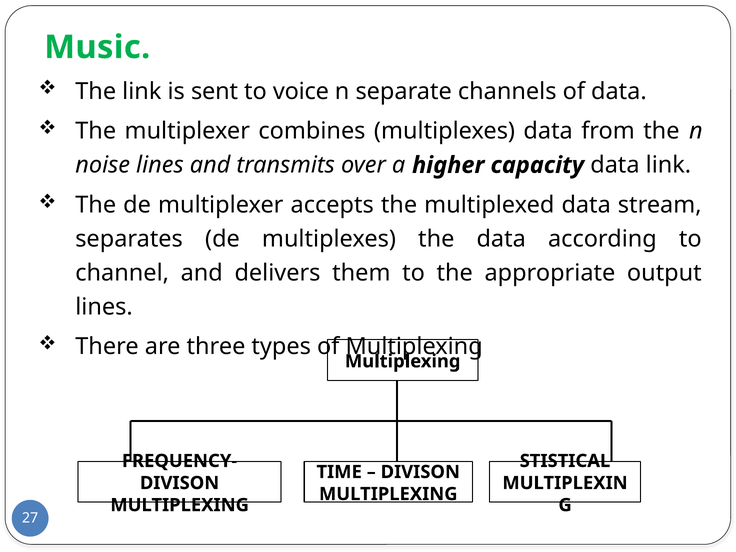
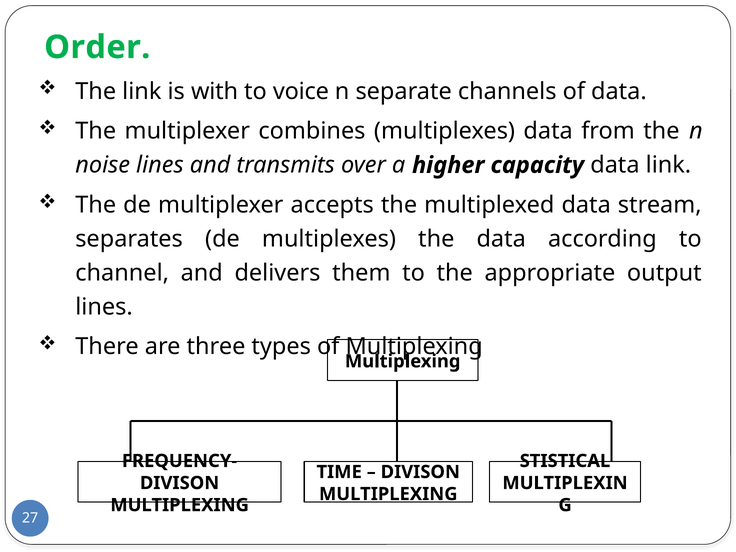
Music: Music -> Order (97, 47)
sent: sent -> with (215, 91)
